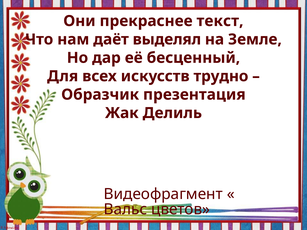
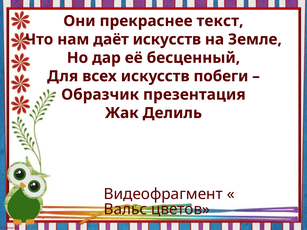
даёт выделял: выделял -> искусств (167, 39)
трудно: трудно -> побеги (221, 76)
